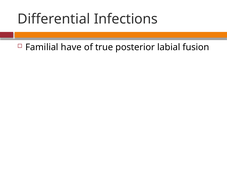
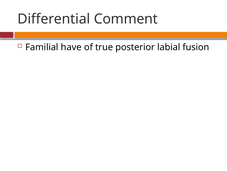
Infections: Infections -> Comment (126, 19)
